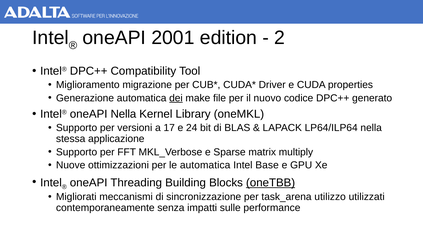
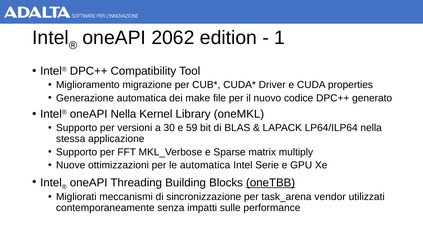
2001: 2001 -> 2062 (173, 38)
2: 2 -> 1 (280, 38)
dei underline: present -> none (176, 98)
17: 17 -> 30 (169, 128)
24: 24 -> 59 (192, 128)
Base: Base -> Serie (267, 165)
utilizzo: utilizzo -> vendor (330, 197)
